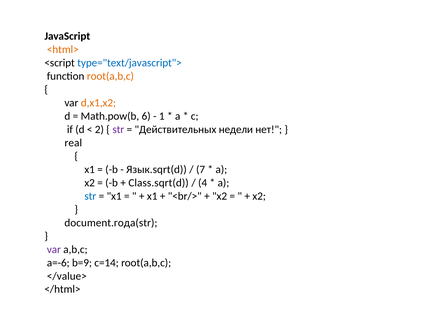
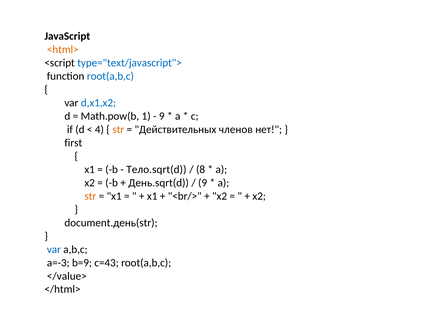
root(a,b,c colour: orange -> blue (110, 76)
d,x1,x2 colour: orange -> blue (98, 103)
6: 6 -> 1 (146, 116)
1: 1 -> 9 (162, 116)
2: 2 -> 4 (99, 129)
str colour: purple -> orange (118, 129)
недели: недели -> членов (236, 129)
real: real -> first (73, 142)
Язык.sqrt(d: Язык.sqrt(d -> Тело.sqrt(d (156, 169)
7: 7 -> 8 (201, 169)
Class.sqrt(d: Class.sqrt(d -> День.sqrt(d (159, 182)
4: 4 -> 9 (203, 182)
str colour: blue -> orange (90, 196)
document.года(str: document.года(str -> document.день(str (111, 222)
var colour: purple -> blue (54, 249)
a=-6: a=-6 -> a=-3 (58, 262)
c=14: c=14 -> c=43 (107, 262)
